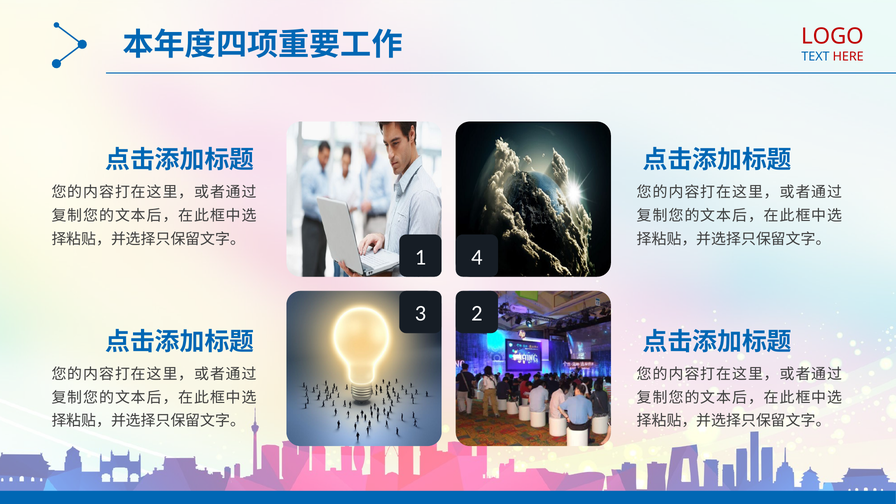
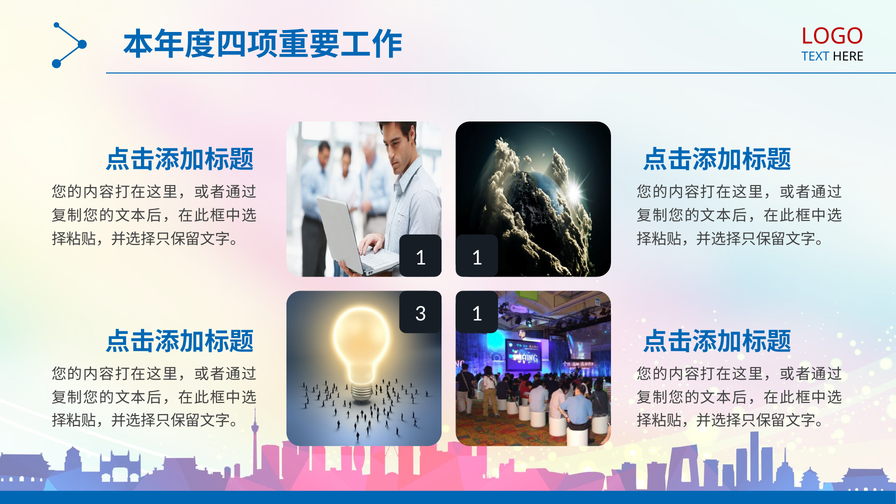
HERE colour: red -> black (848, 57)
1 4: 4 -> 1 (477, 257)
3 2: 2 -> 1 (477, 314)
